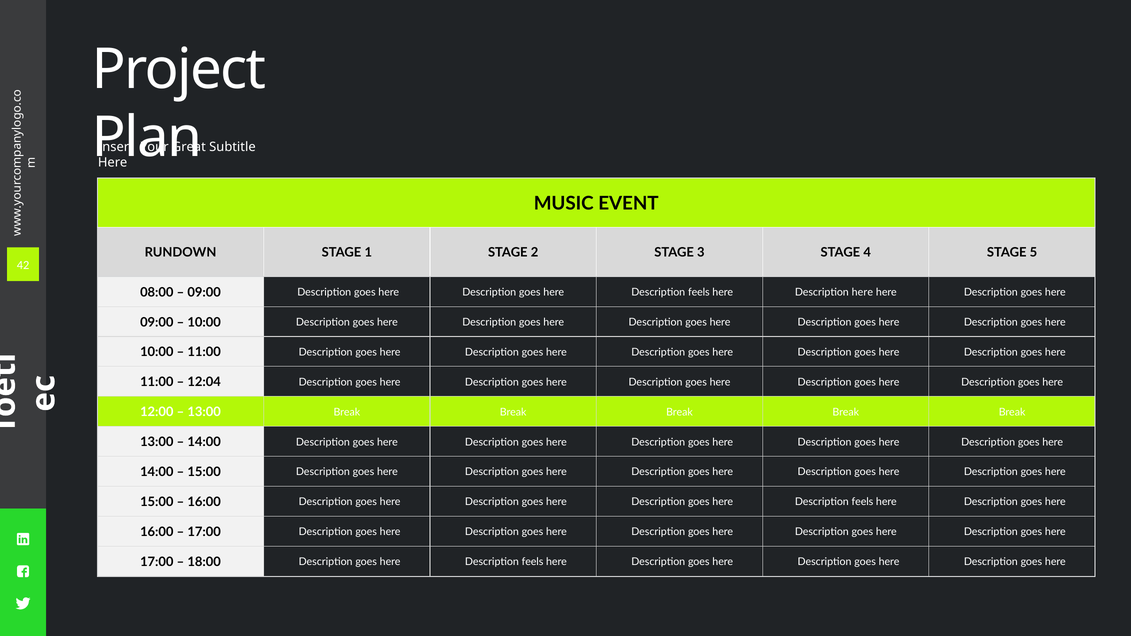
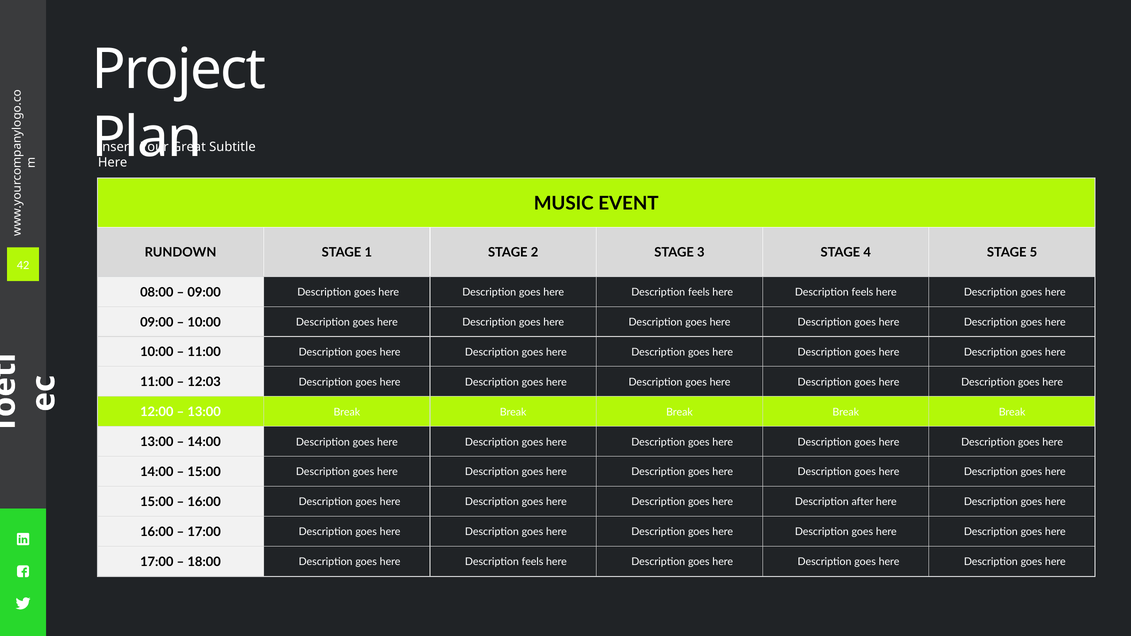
here: here -> feels (862, 292)
12:04: 12:04 -> 12:03 (204, 382)
feels: feels -> after (862, 502)
